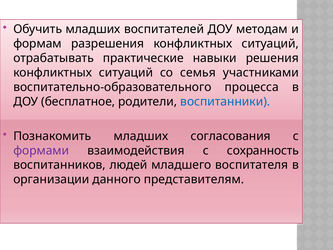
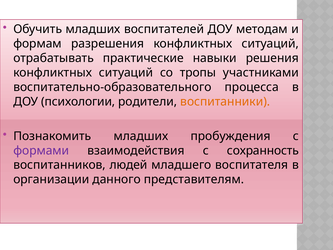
семья: семья -> тропы (198, 73)
бесплатное: бесплатное -> психологии (78, 101)
воспитанники colour: blue -> orange (225, 101)
согласования: согласования -> пробуждения (231, 136)
